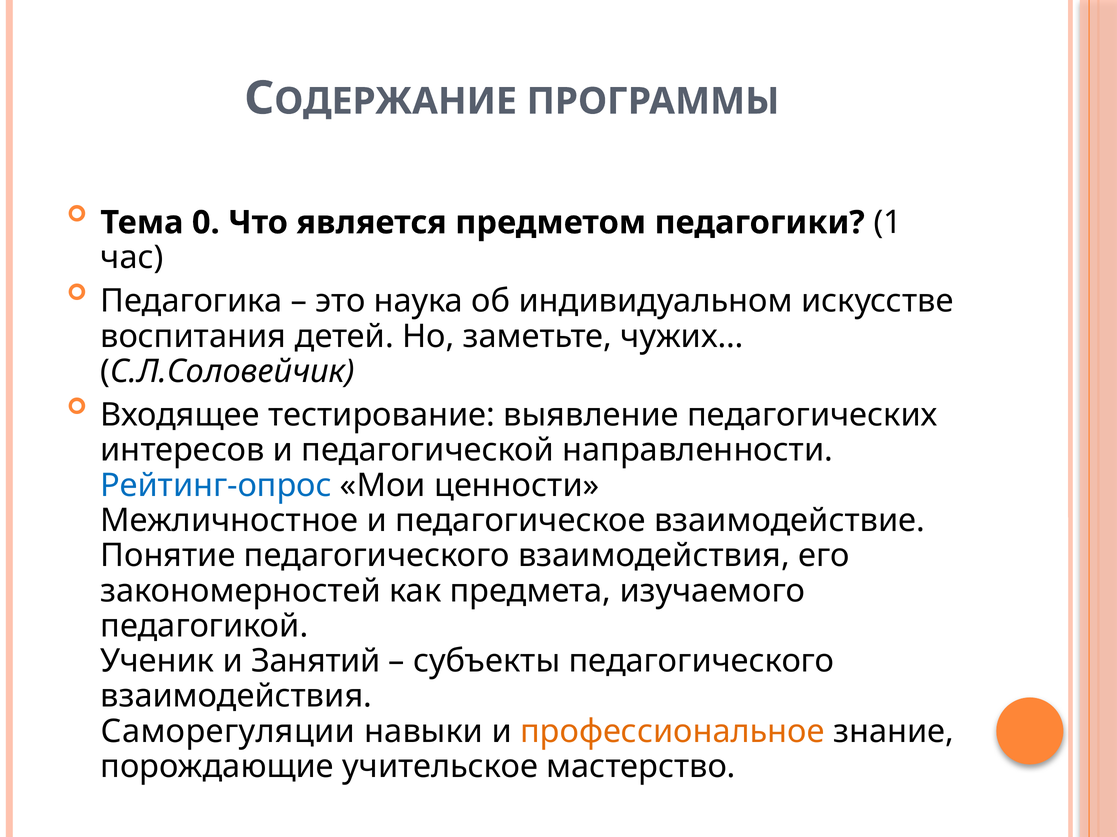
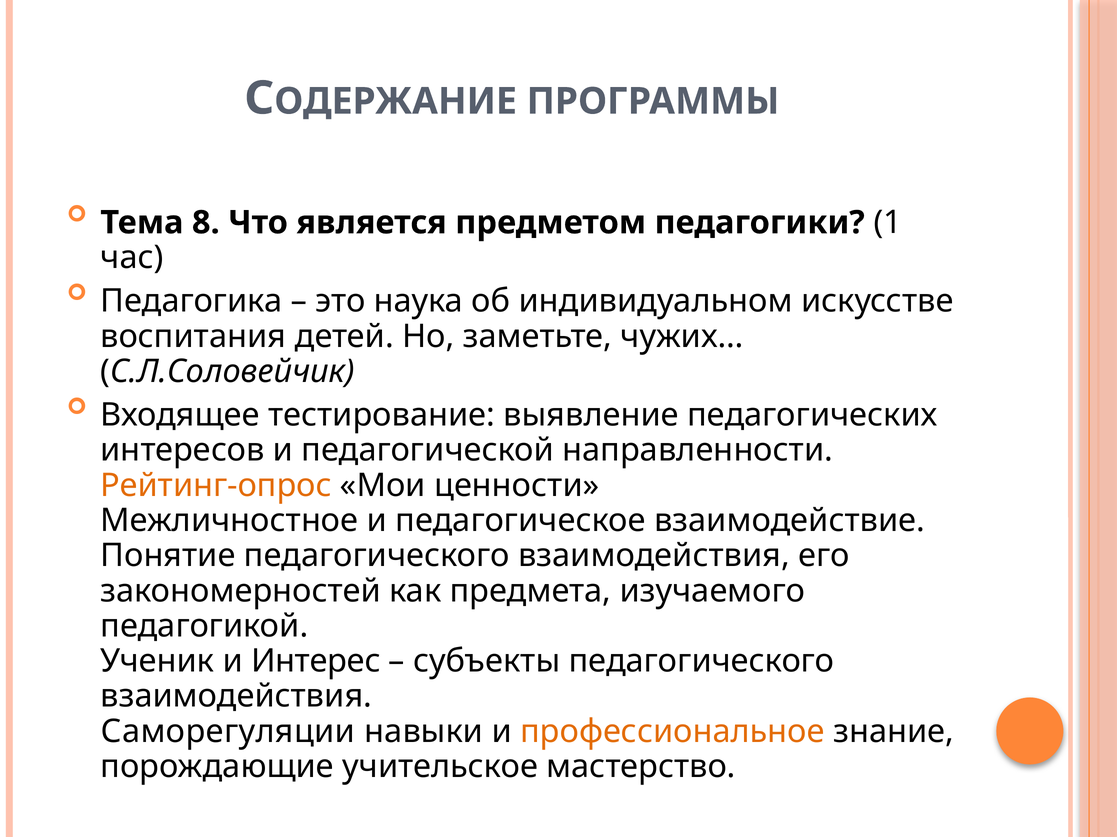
0: 0 -> 8 (206, 223)
Рейтинг-опрос colour: blue -> orange (216, 486)
Занятий: Занятий -> Интерес (316, 662)
